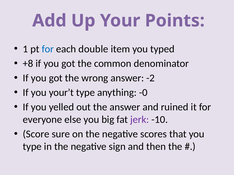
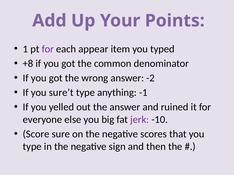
for colour: blue -> purple (48, 49)
double: double -> appear (93, 49)
your’t: your’t -> sure’t (61, 93)
-0: -0 -> -1 (143, 93)
